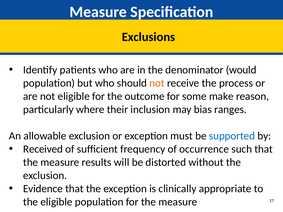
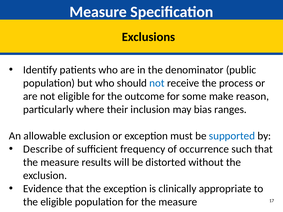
would: would -> public (241, 70)
not colour: orange -> blue (157, 83)
Received: Received -> Describe (43, 149)
